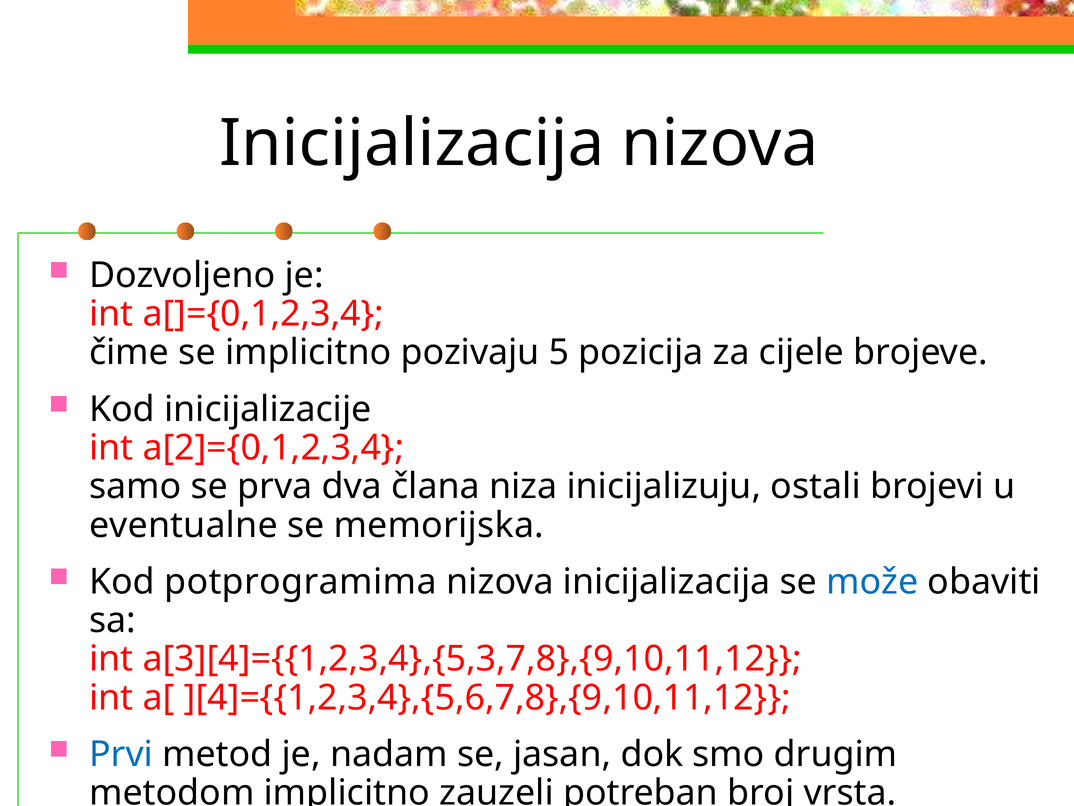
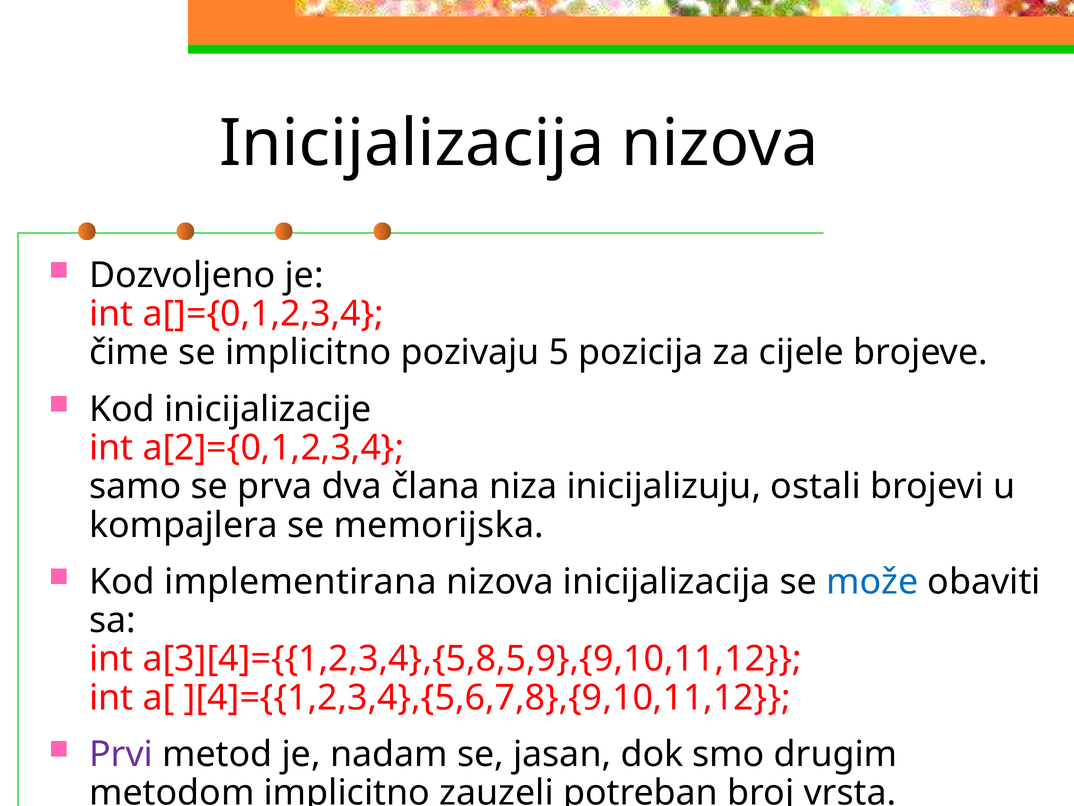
eventualne: eventualne -> kompajlera (184, 525)
potprogramima: potprogramima -> implementirana (300, 581)
a[3][4]={{1,2,3,4},{5,3,7,8},{9,10,11,12: a[3][4]={{1,2,3,4},{5,3,7,8},{9,10,11,12 -> a[3][4]={{1,2,3,4},{5,8,5,9},{9,10,11,12 (472, 659)
Prvi colour: blue -> purple (121, 754)
